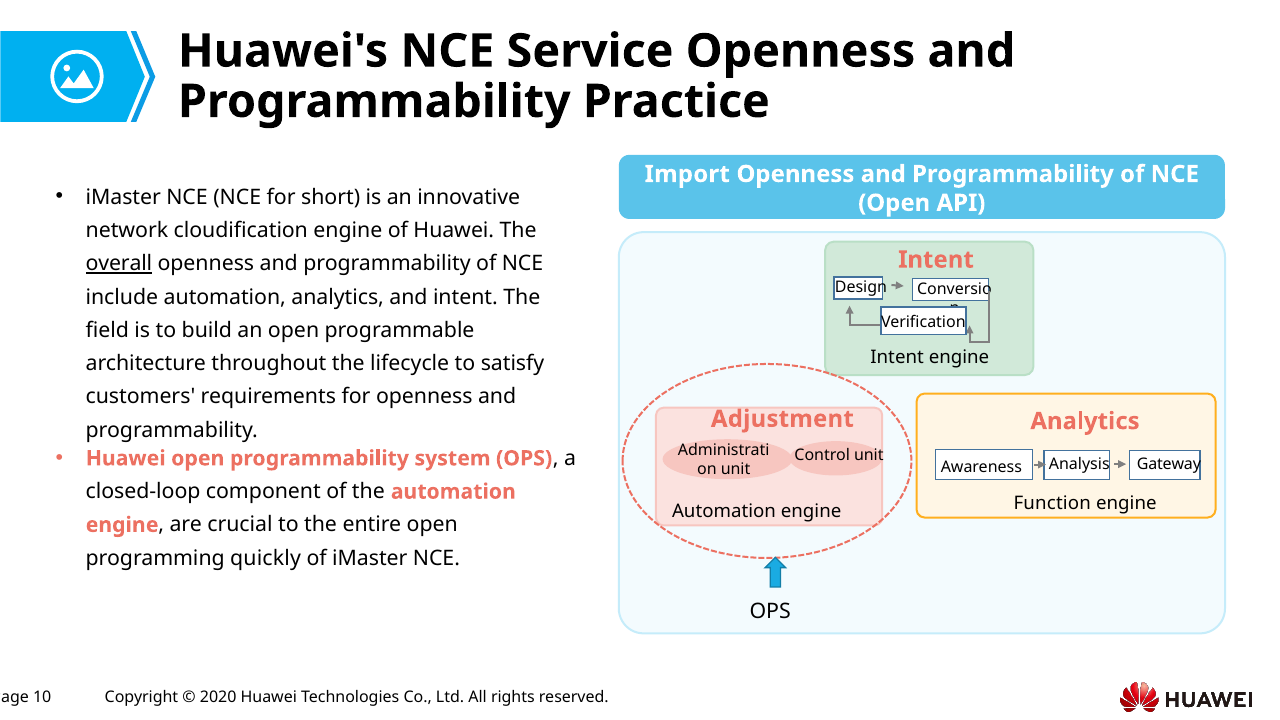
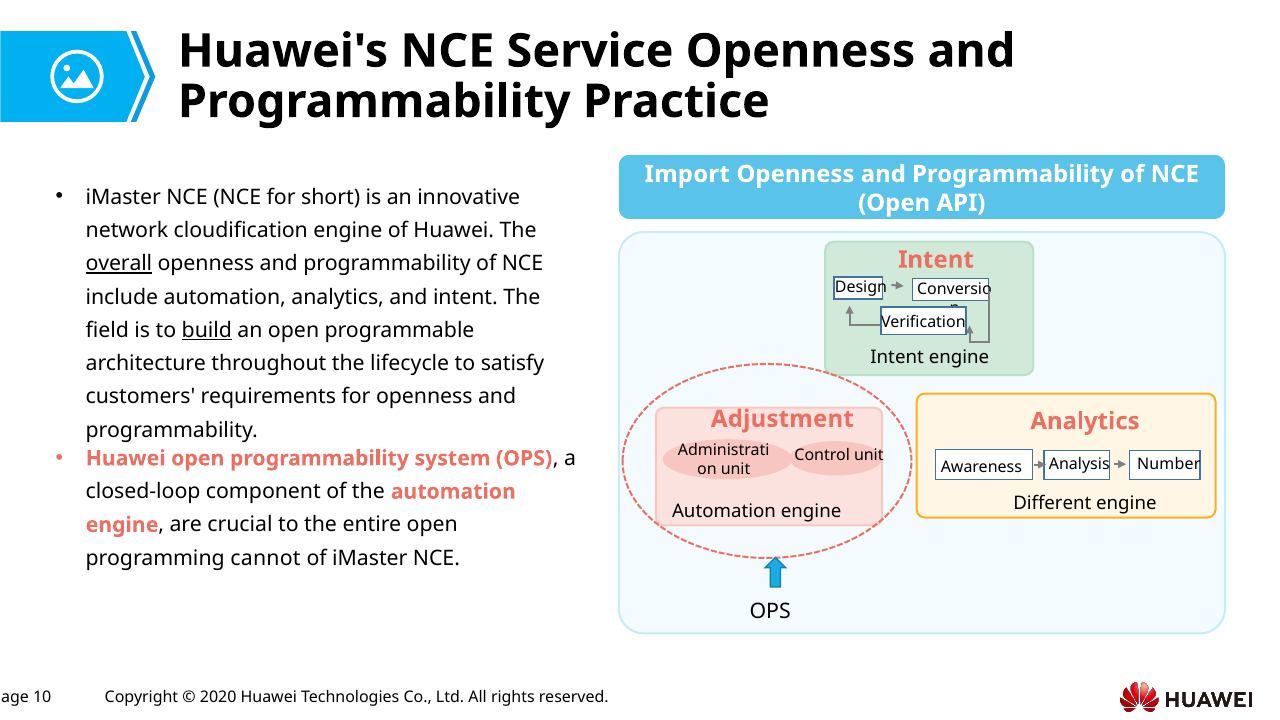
build underline: none -> present (207, 330)
Gateway: Gateway -> Number (1169, 465)
Function: Function -> Different (1052, 503)
quickly: quickly -> cannot (266, 558)
